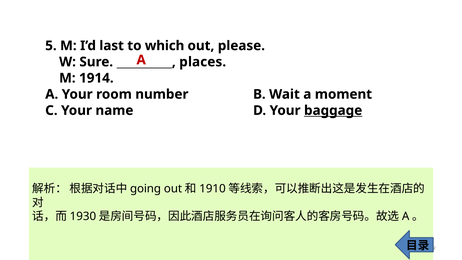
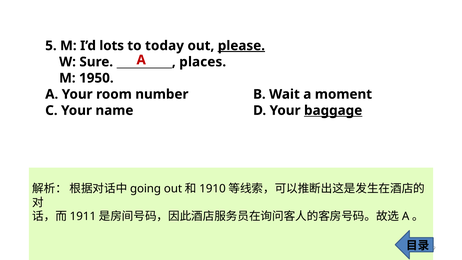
last: last -> lots (112, 46)
which: which -> today (164, 46)
please underline: none -> present (241, 46)
1914: 1914 -> 1950 (96, 78)
1930: 1930 -> 1911 (83, 216)
